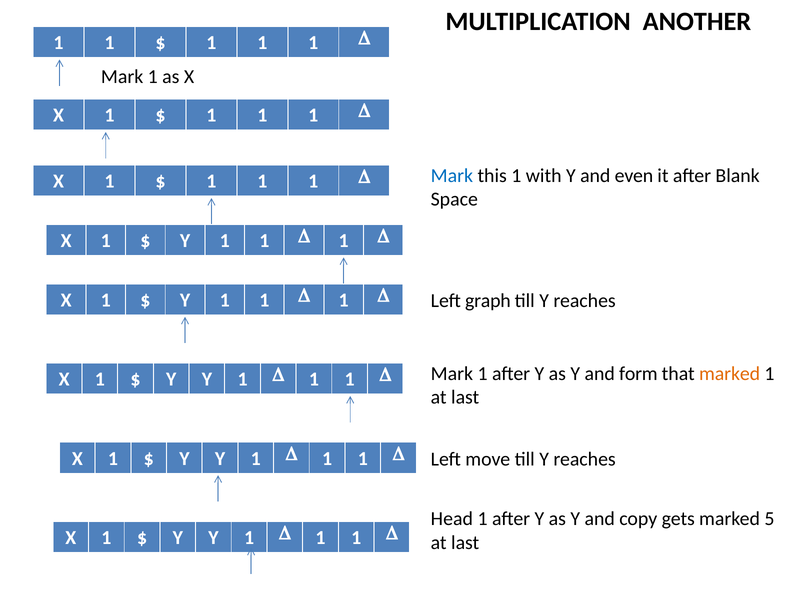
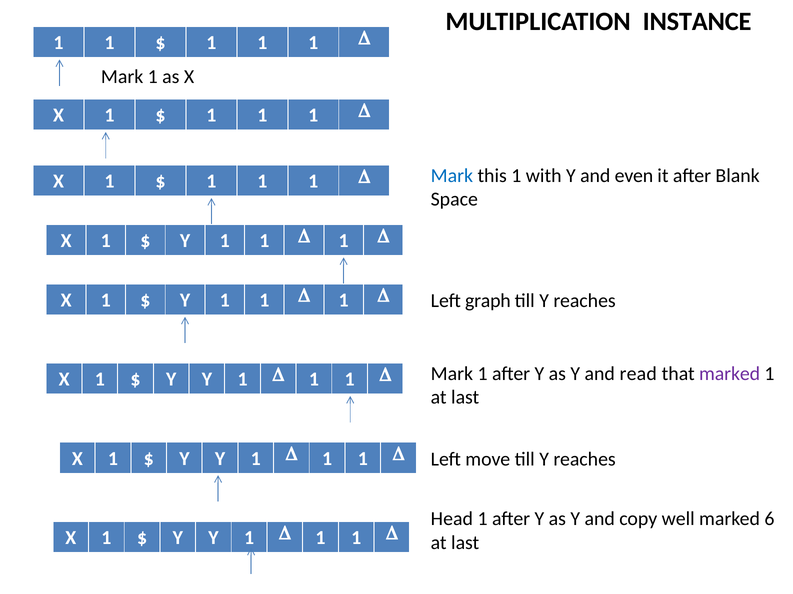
ANOTHER: ANOTHER -> INSTANCE (697, 22)
form: form -> read (638, 374)
marked colour: orange -> purple (730, 374)
gets: gets -> well (678, 519)
5: 5 -> 6 (769, 519)
